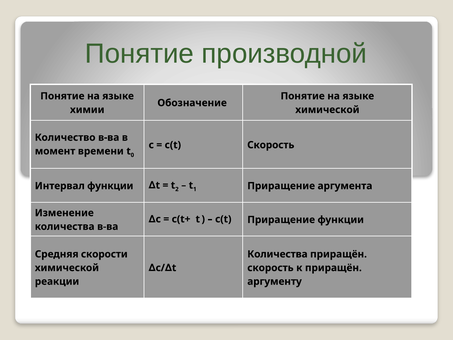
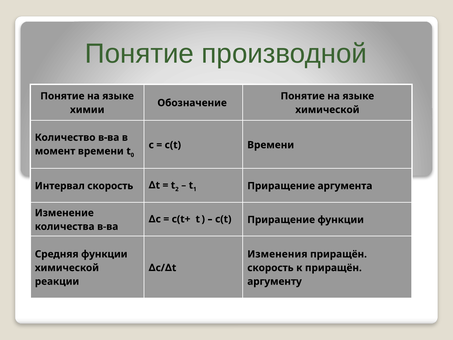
c(t Скорость: Скорость -> Времени (271, 145)
Интервал функции: функции -> скорость (110, 186)
Средняя скорости: скорости -> функции (104, 254)
Количества: Количества -> Изменения (277, 254)
